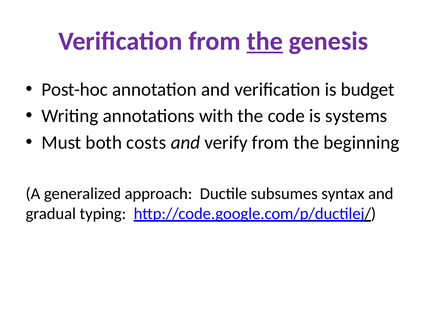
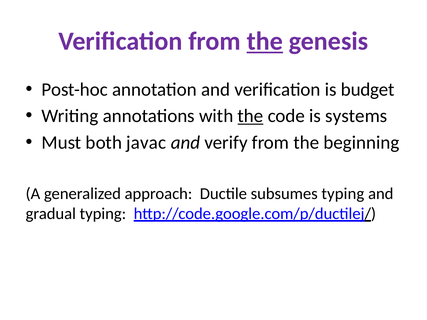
the underline: none -> present (250, 116)
costs: costs -> javac (146, 143)
subsumes syntax: syntax -> typing (343, 194)
